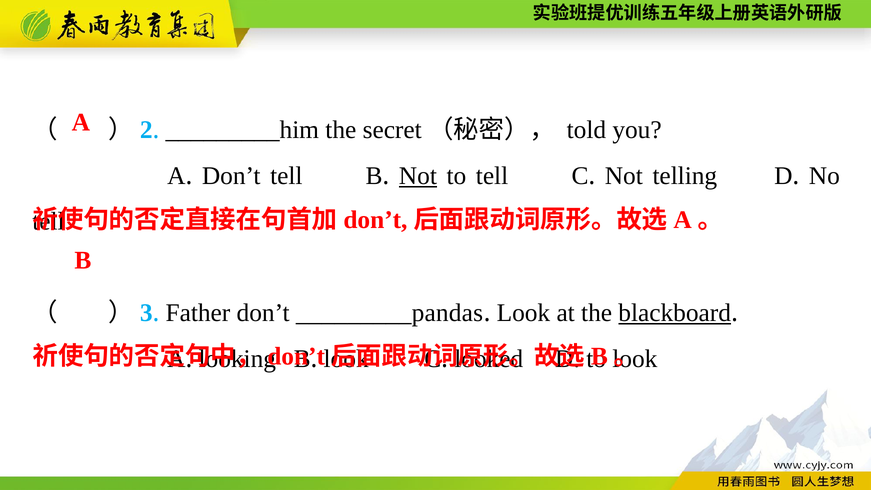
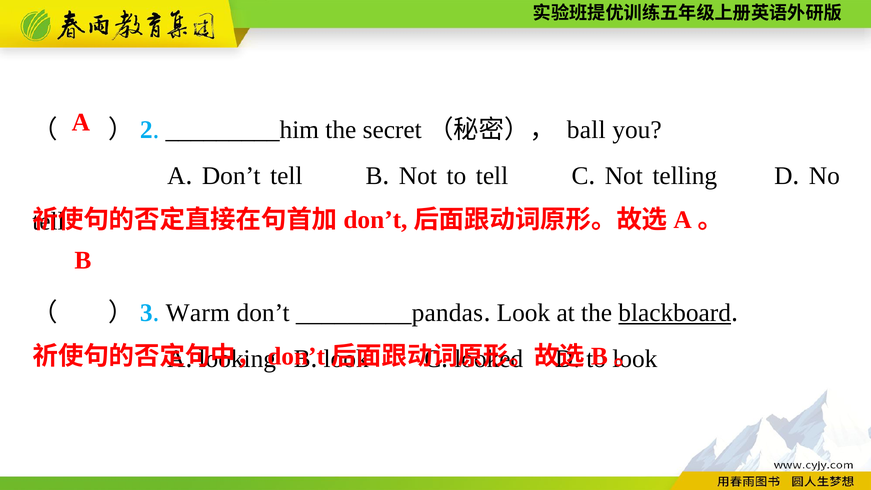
told: told -> ball (586, 130)
Not underline: present -> none (418, 176)
Father: Father -> Warm (198, 313)
